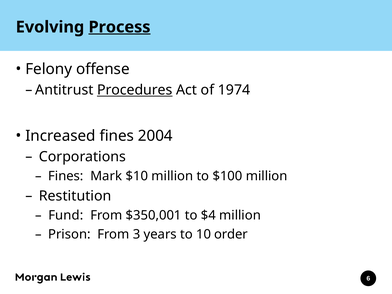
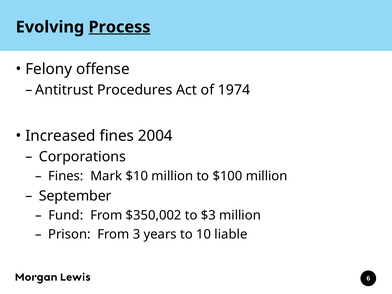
Procedures underline: present -> none (135, 90)
Restitution: Restitution -> September (75, 196)
$350,001: $350,001 -> $350,002 (154, 215)
$4: $4 -> $3 (208, 215)
order: order -> liable (231, 234)
